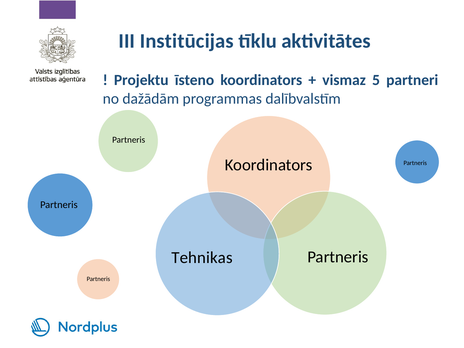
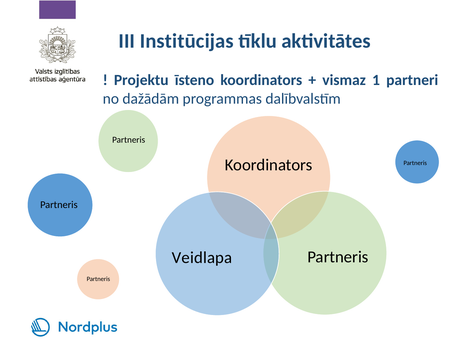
5: 5 -> 1 (376, 80)
Tehnikas: Tehnikas -> Veidlapa (202, 258)
